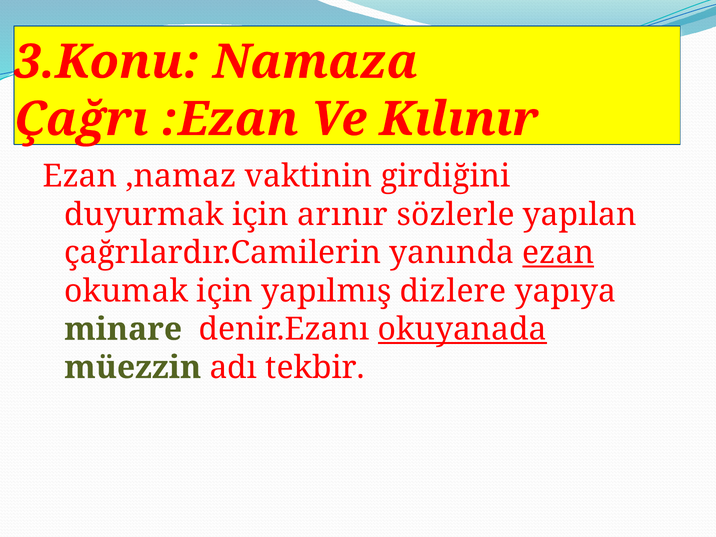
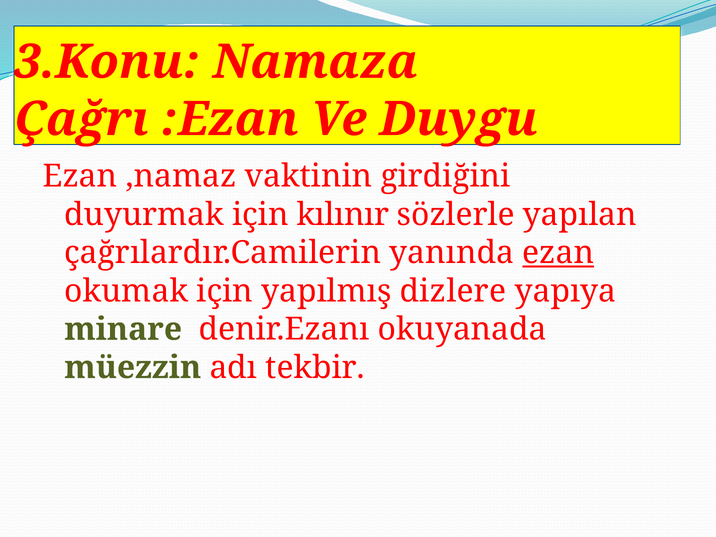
Kılınır: Kılınır -> Duygu (458, 119)
arınır: arınır -> kılınır (343, 215)
okuyanada underline: present -> none (462, 329)
